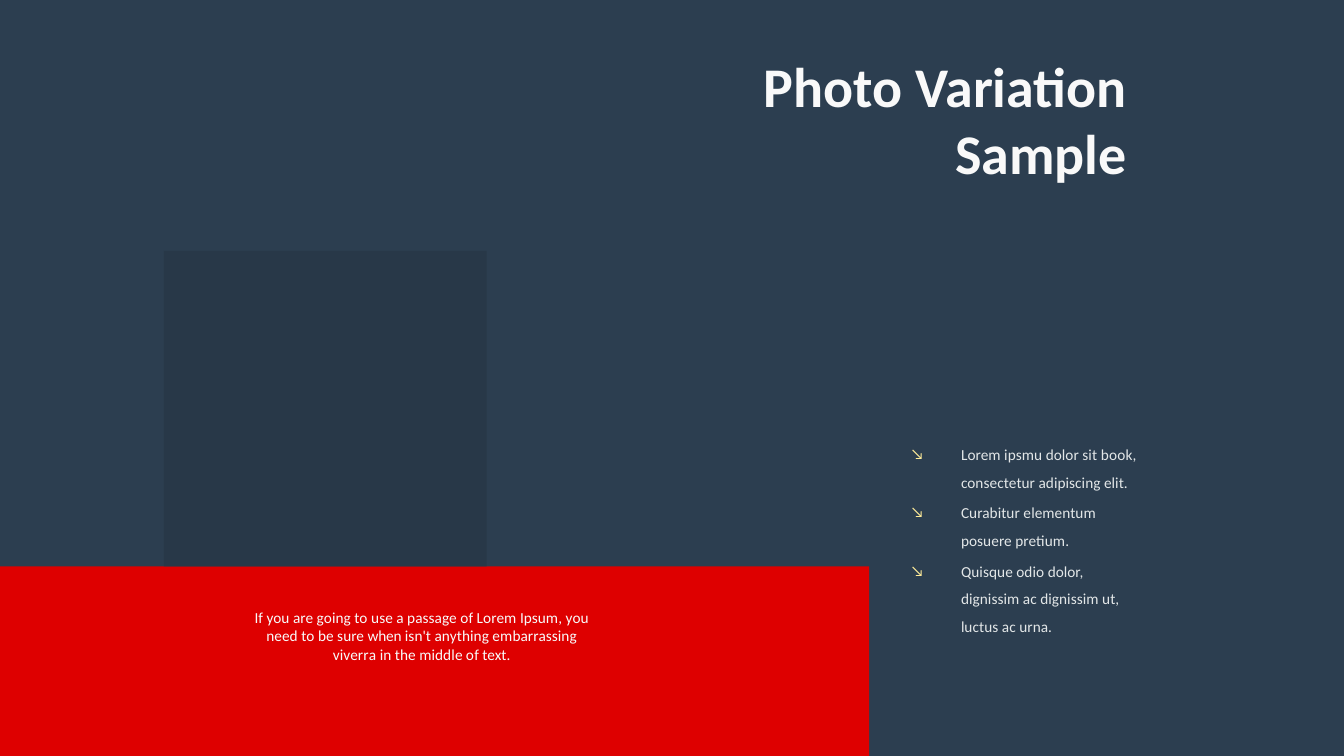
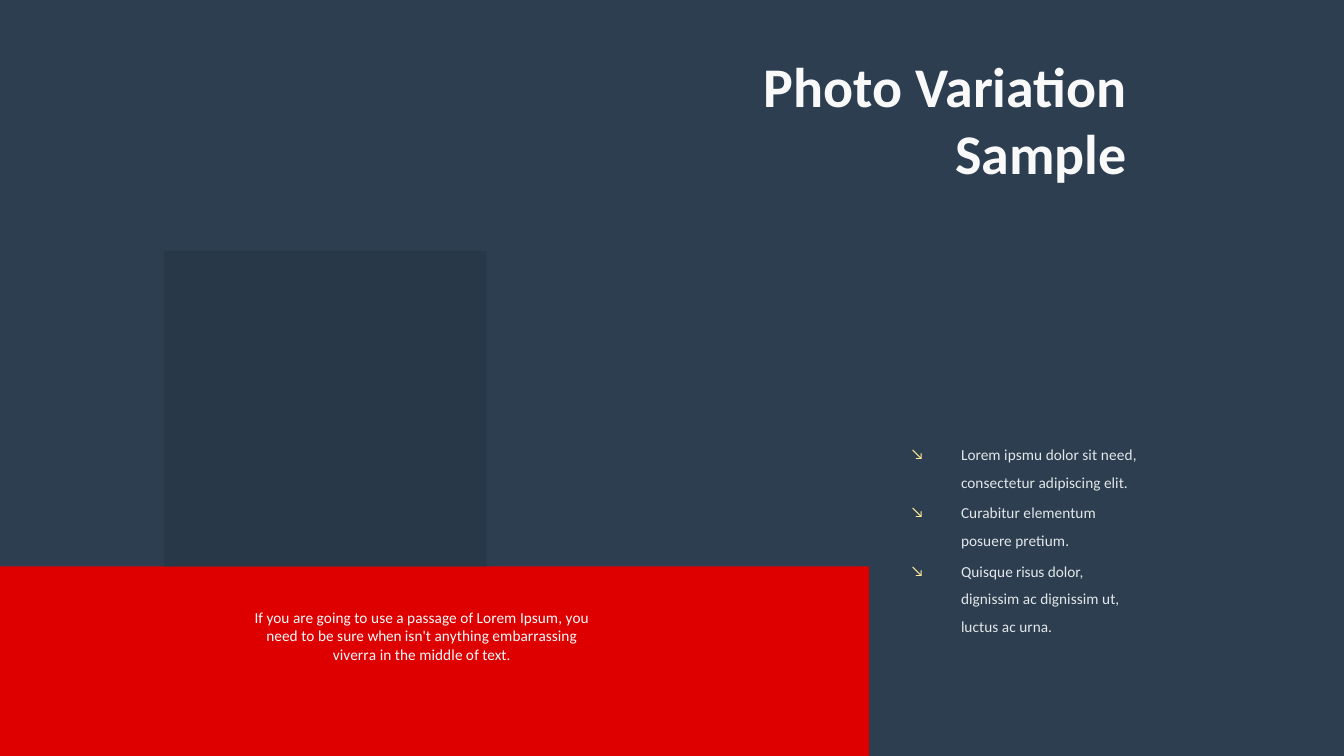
sit book: book -> need (1119, 455)
odio: odio -> risus (1030, 572)
